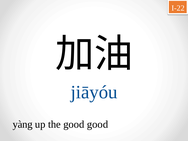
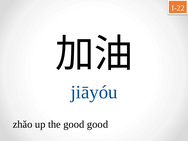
yàng: yàng -> zhǎo (23, 124)
